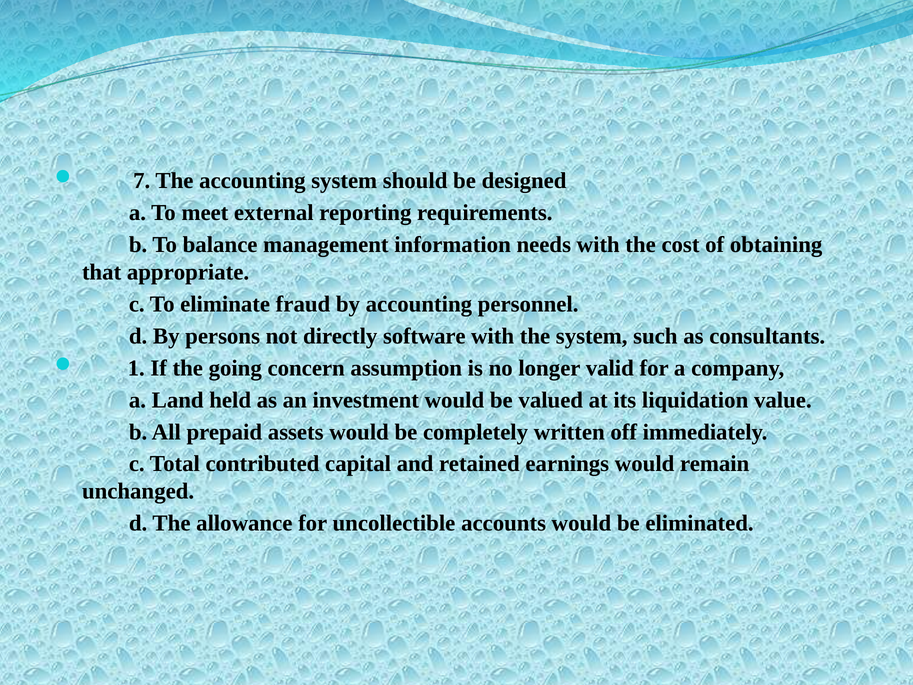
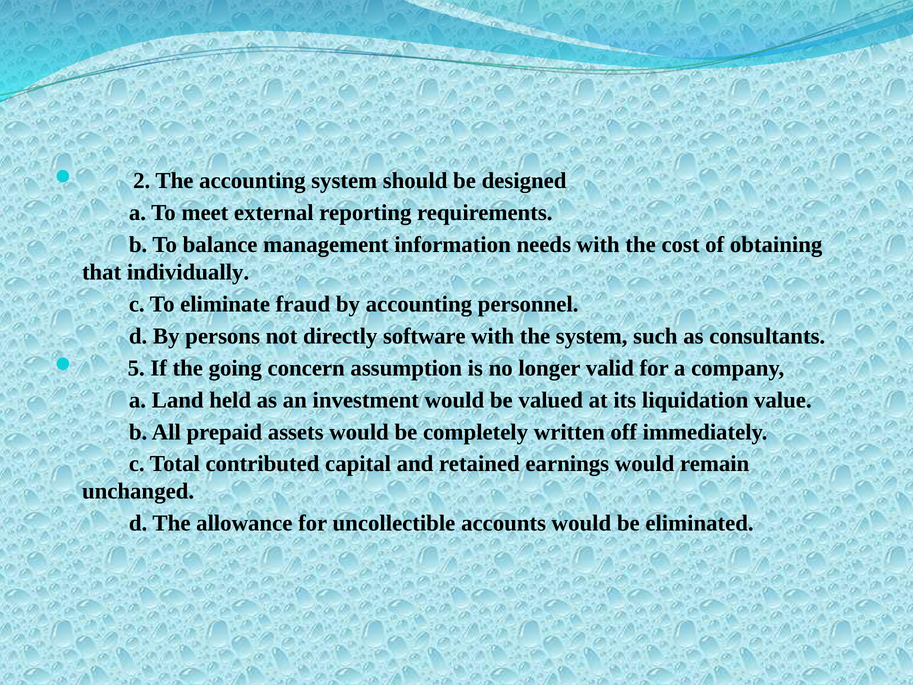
7: 7 -> 2 (142, 181)
appropriate: appropriate -> individually (188, 272)
1: 1 -> 5 (136, 368)
